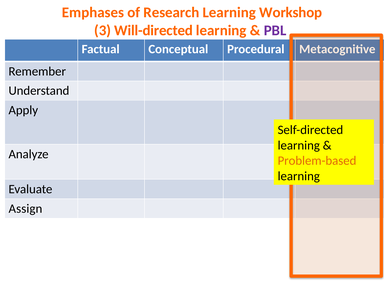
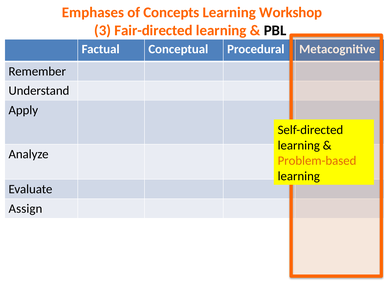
Research: Research -> Concepts (171, 13)
Will-directed: Will-directed -> Fair-directed (154, 30)
PBL colour: purple -> black (275, 30)
